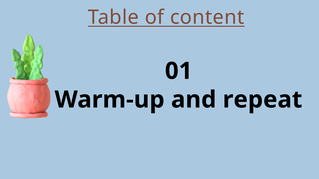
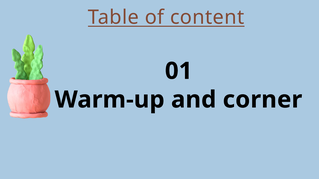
repeat: repeat -> corner (262, 100)
